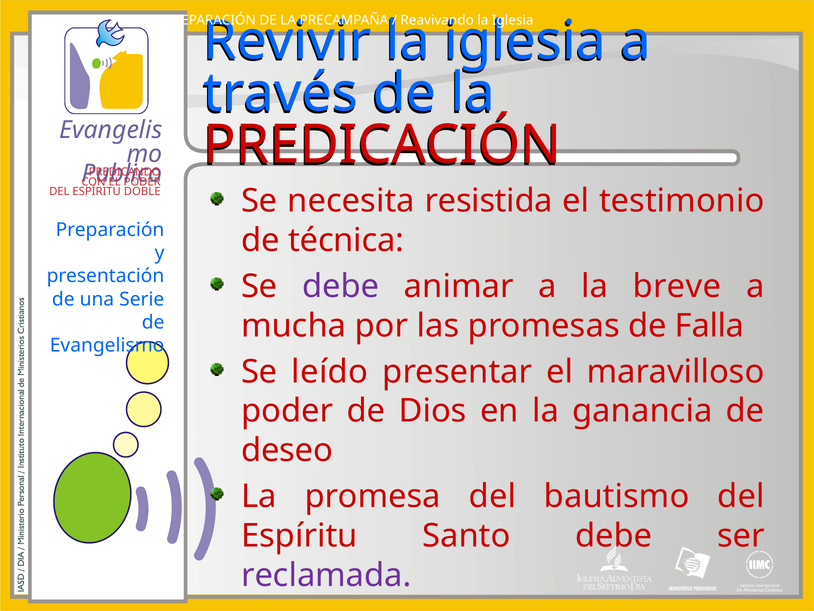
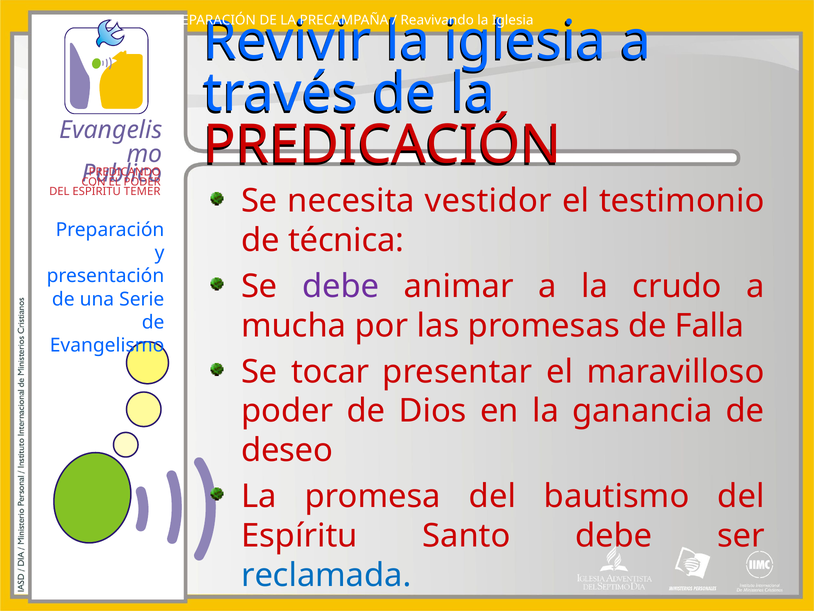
DOBLE: DOBLE -> TEMER (142, 191)
resistida: resistida -> vestidor (488, 201)
breve: breve -> crudo (677, 286)
leído: leído -> tocar (330, 371)
reclamada colour: purple -> blue (326, 575)
